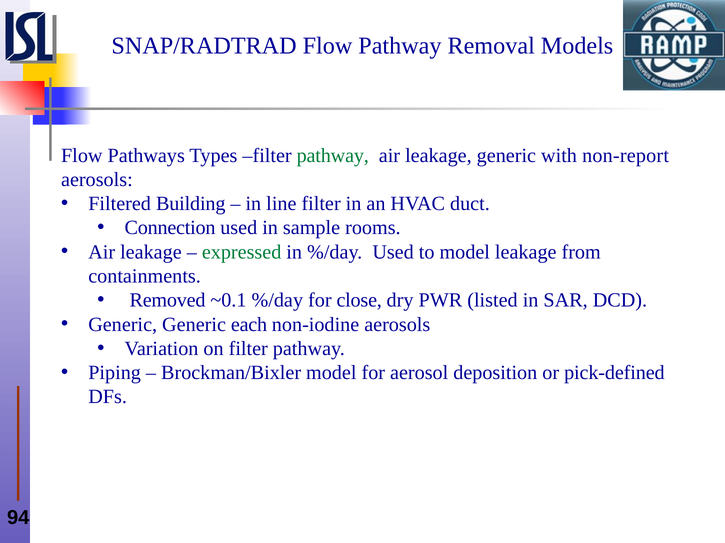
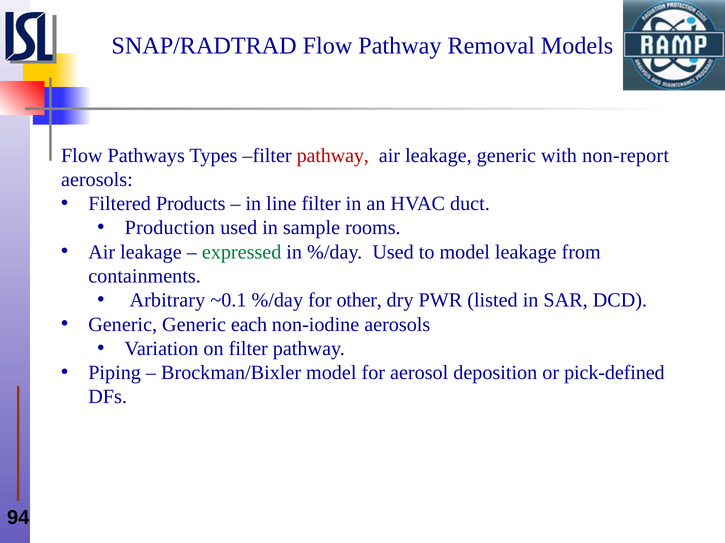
pathway colour: green -> red (333, 156)
Building: Building -> Products (191, 204)
Connection: Connection -> Production (170, 228)
Removed: Removed -> Arbitrary (167, 301)
close: close -> other (359, 301)
